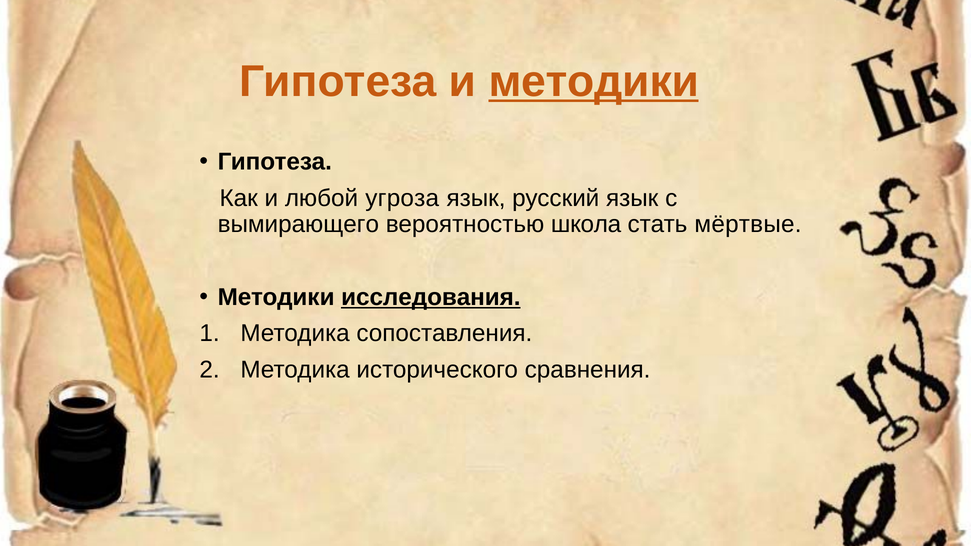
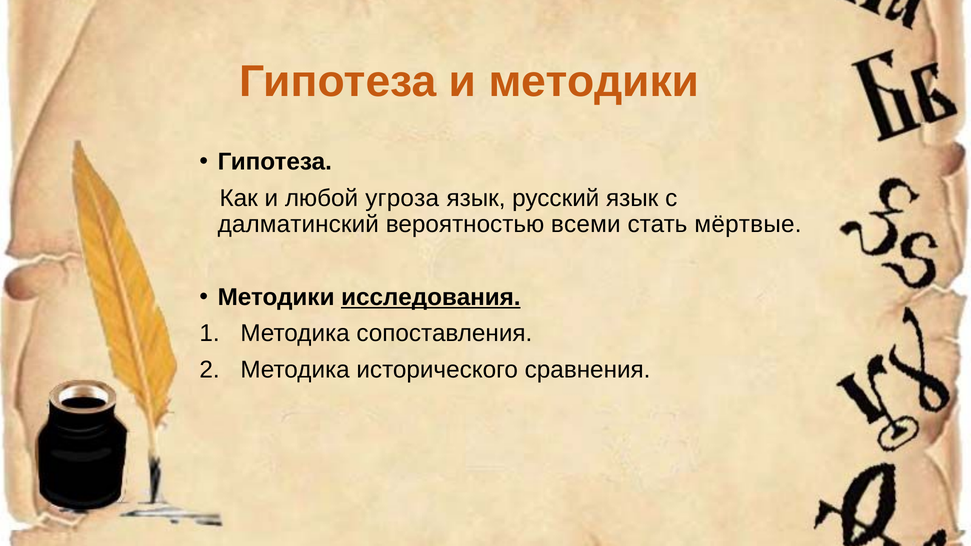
методики underline: present -> none (594, 82)
вымирающего: вымирающего -> далматинский (298, 225)
школа: школа -> всеми (586, 225)
